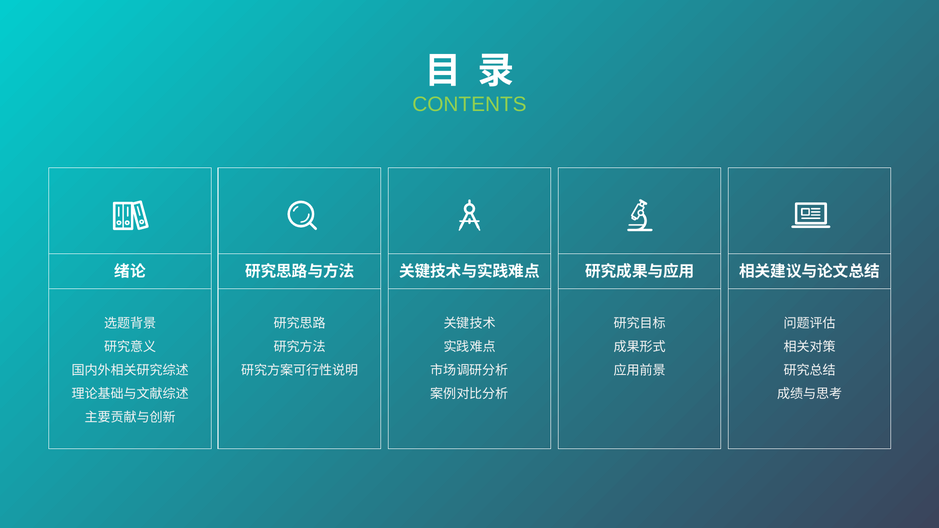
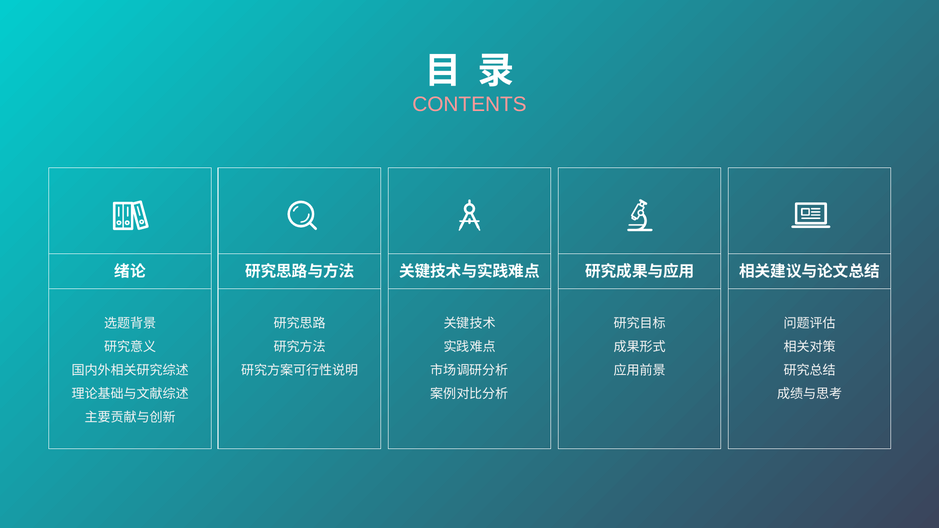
CONTENTS colour: light green -> pink (469, 105)
